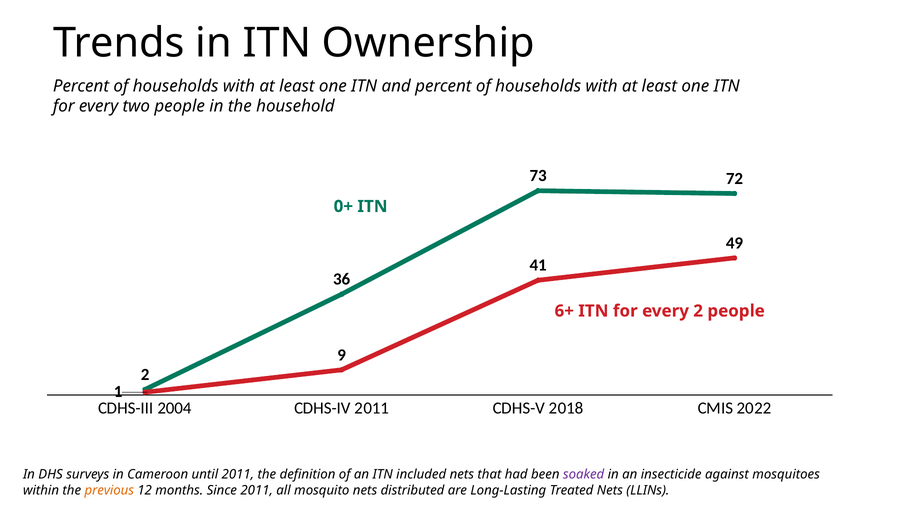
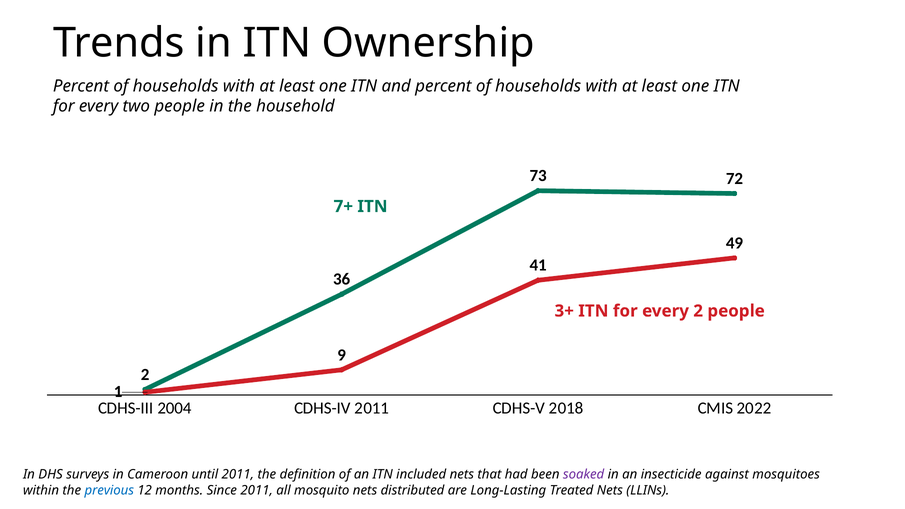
0+: 0+ -> 7+ (343, 206)
6+: 6+ -> 3+ (564, 311)
previous colour: orange -> blue (109, 490)
